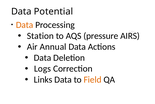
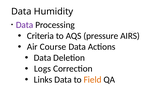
Potential: Potential -> Humidity (54, 11)
Data colour: orange -> purple (25, 25)
Station: Station -> Criteria (40, 36)
Annual: Annual -> Course (53, 47)
